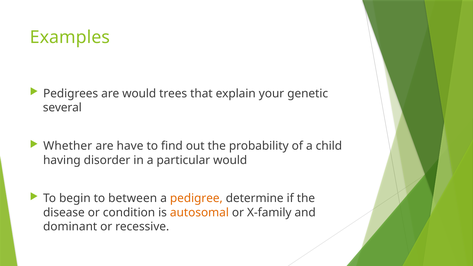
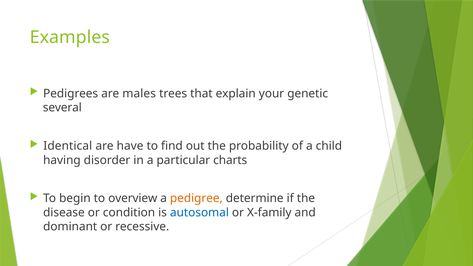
are would: would -> males (139, 94)
Whether: Whether -> Identical (68, 146)
particular would: would -> charts (230, 160)
between: between -> overview (133, 198)
autosomal colour: orange -> blue (199, 213)
